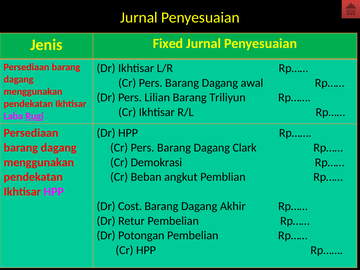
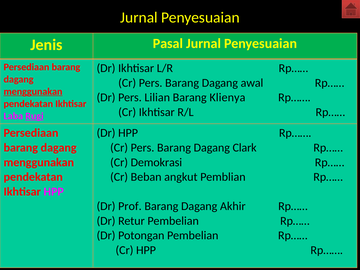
Fixed: Fixed -> Pasal (168, 43)
menggunakan underline: none -> present (33, 91)
Triliyun: Triliyun -> Klienya (227, 97)
Cost: Cost -> Prof (130, 206)
